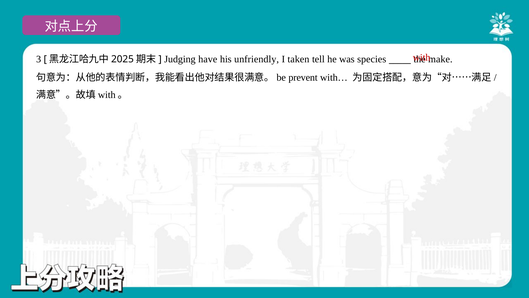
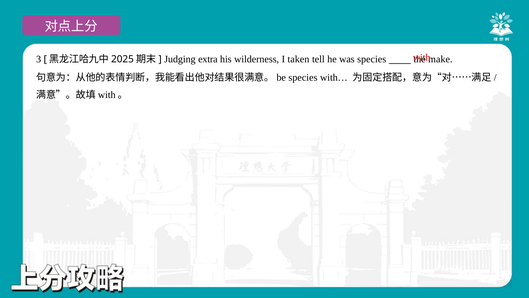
have: have -> extra (208, 59)
unfriendly: unfriendly -> wilderness (257, 59)
prevent: prevent -> species (303, 78)
